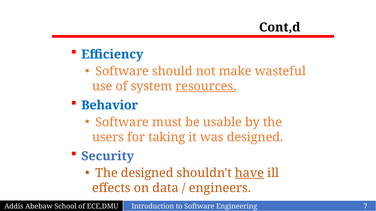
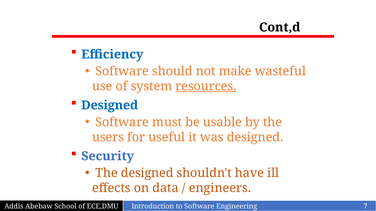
Behavior: Behavior -> Designed (110, 105)
taking: taking -> useful (167, 138)
have underline: present -> none (249, 173)
